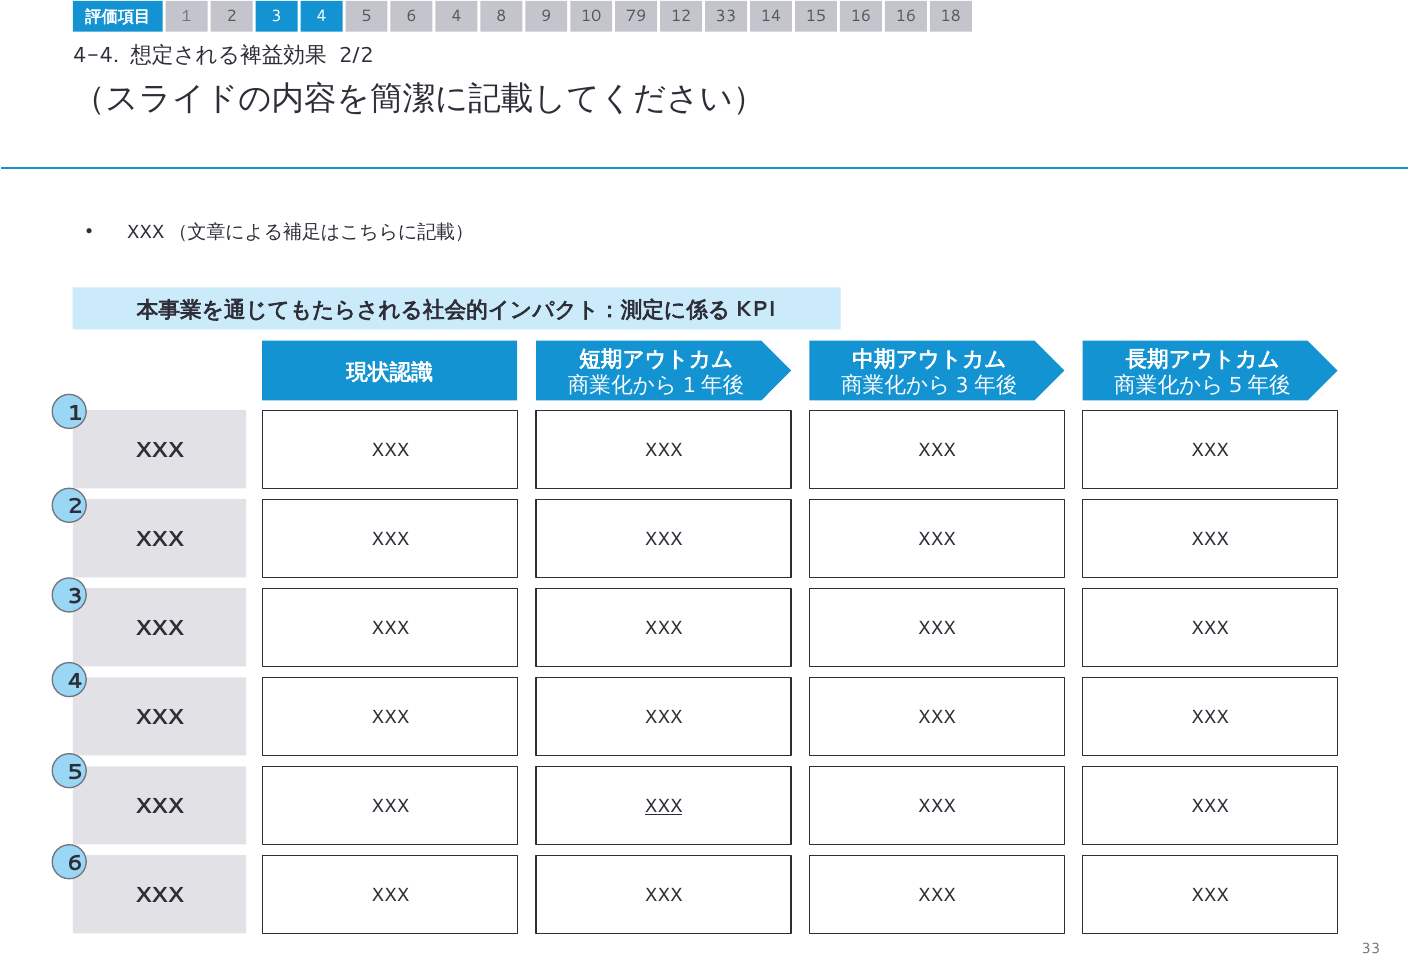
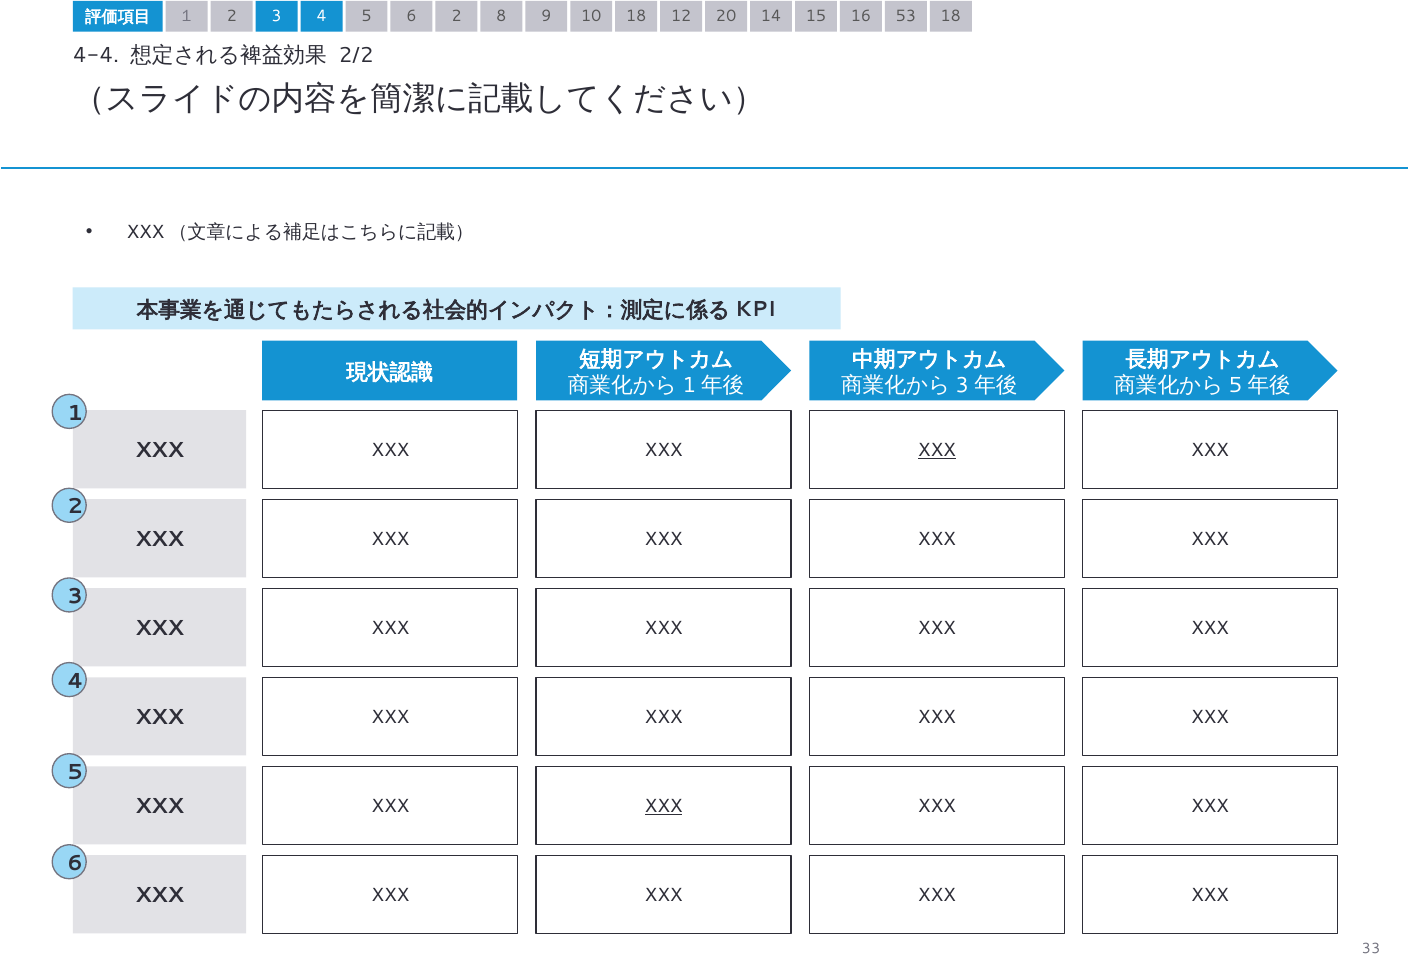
6 4: 4 -> 2 (456, 17)
10 79: 79 -> 18 (636, 17)
12 33: 33 -> 20 (726, 17)
16 16: 16 -> 53 (906, 17)
XXX underline: none -> present (937, 450)
